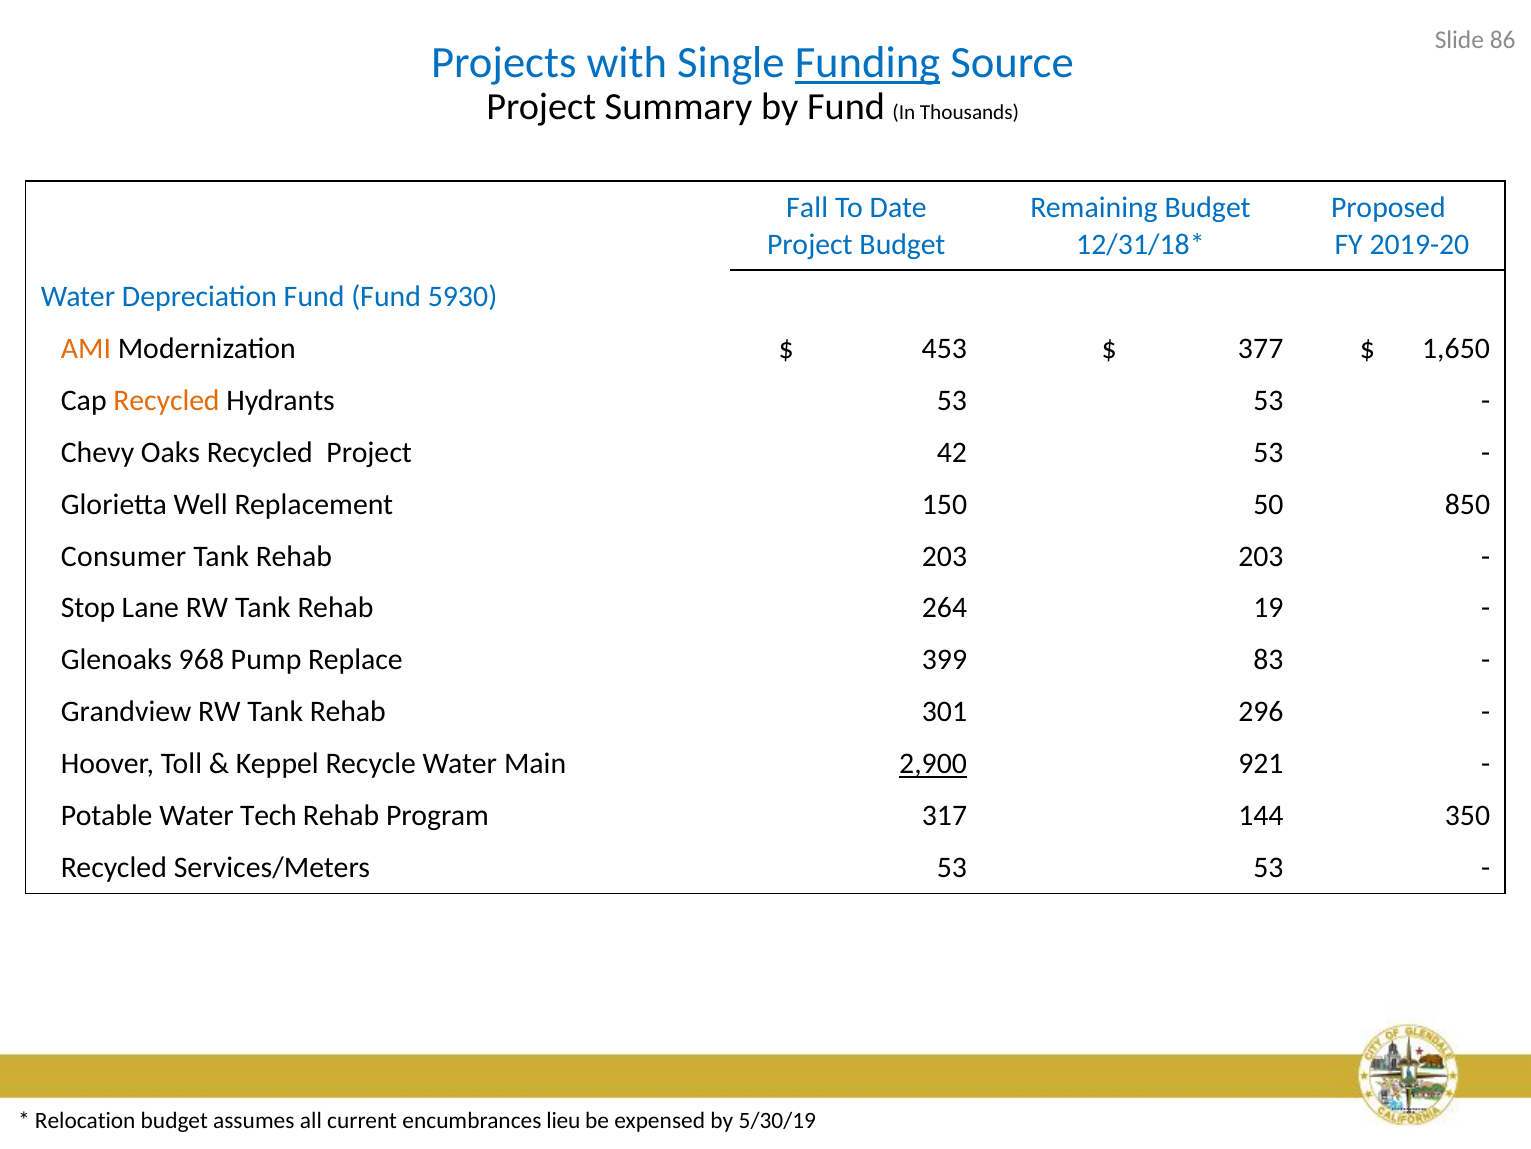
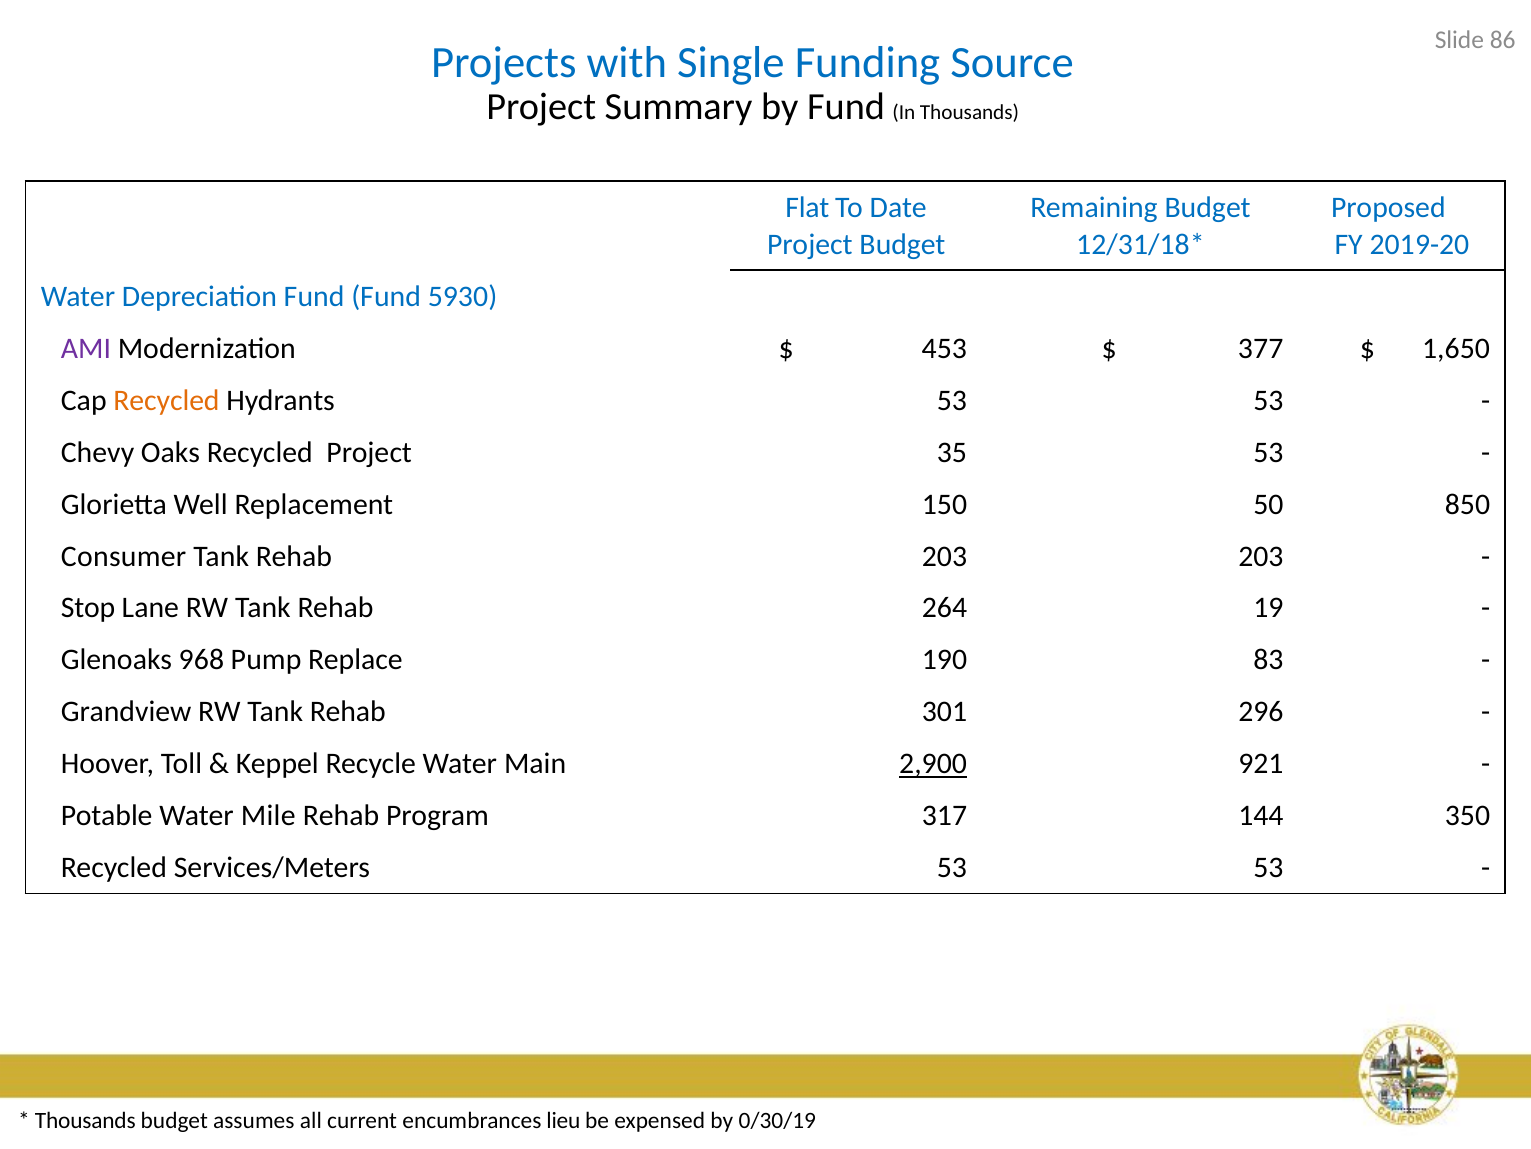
Funding underline: present -> none (867, 63)
Fall: Fall -> Flat (807, 208)
AMI colour: orange -> purple (86, 348)
42: 42 -> 35 (952, 452)
399: 399 -> 190 (945, 660)
Tech: Tech -> Mile (268, 816)
Relocation: Relocation -> Thousands (85, 1120)
5/30/19: 5/30/19 -> 0/30/19 (777, 1120)
